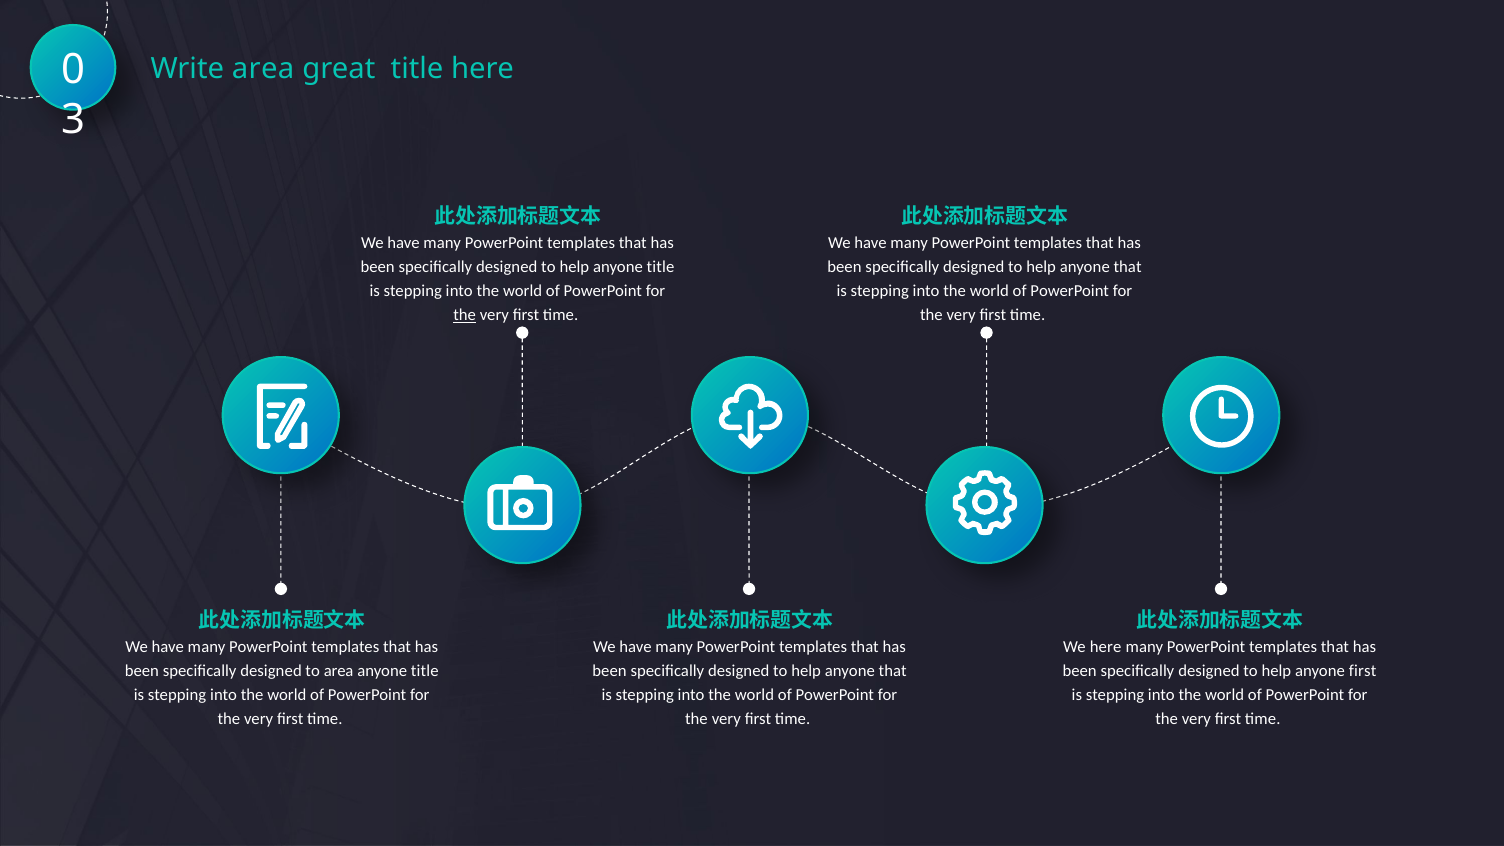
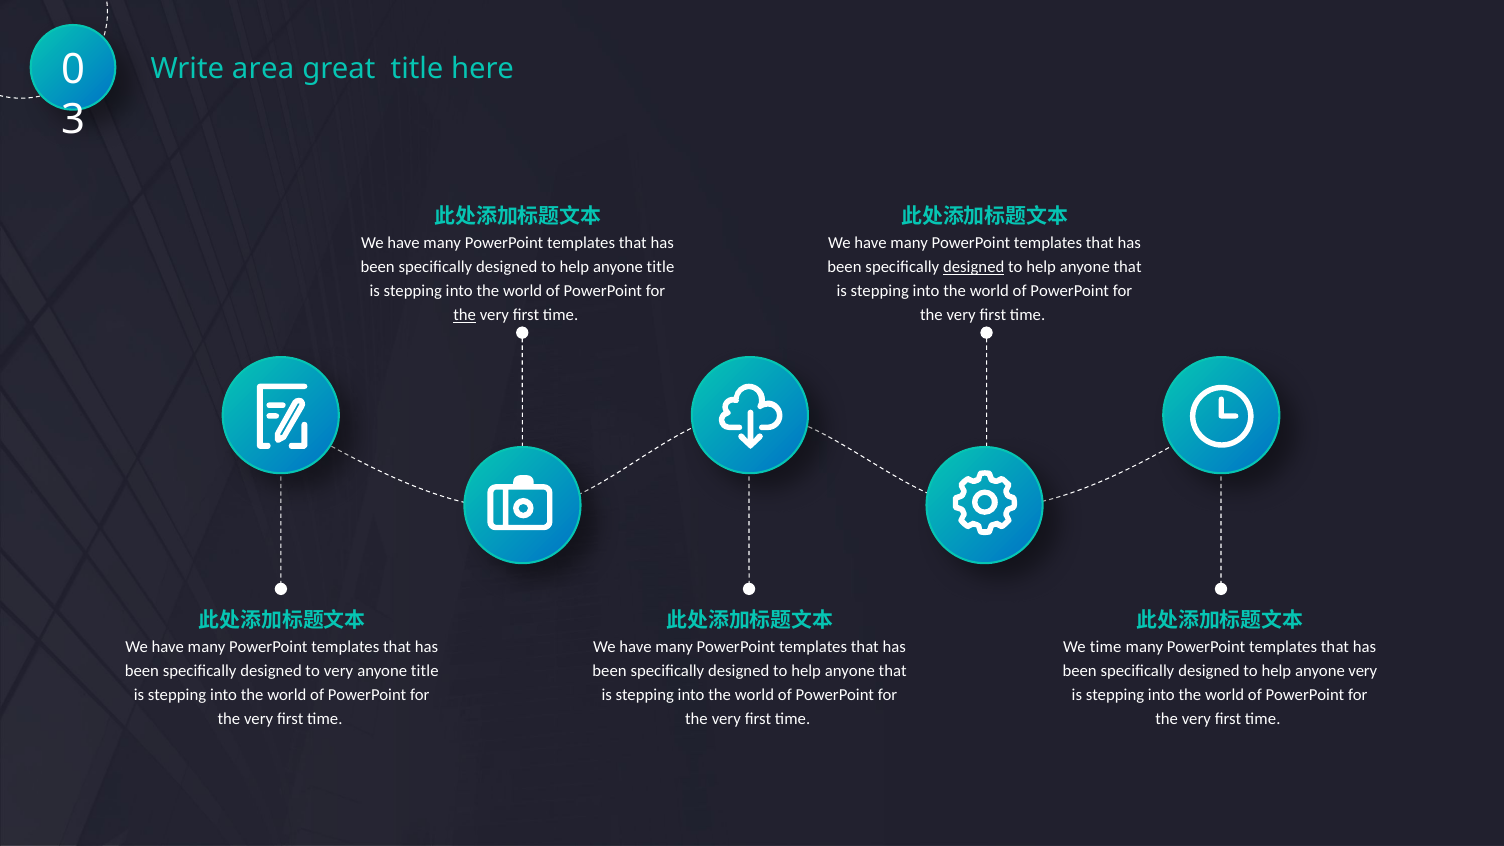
designed underline: none -> present (974, 267)
We here: here -> time (1106, 647)
to area: area -> very (339, 671)
anyone first: first -> very (1363, 671)
